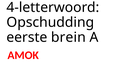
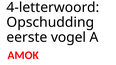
brein: brein -> vogel (68, 37)
